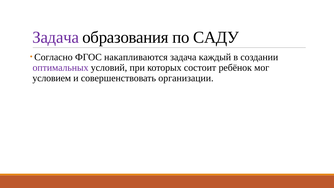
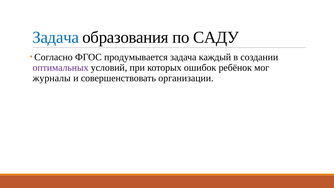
Задача colour: purple -> blue (56, 37)
накапливаются: накапливаются -> продумывается (136, 57)
состоит: состоит -> ошибок (200, 68)
условием: условием -> журналы (52, 78)
